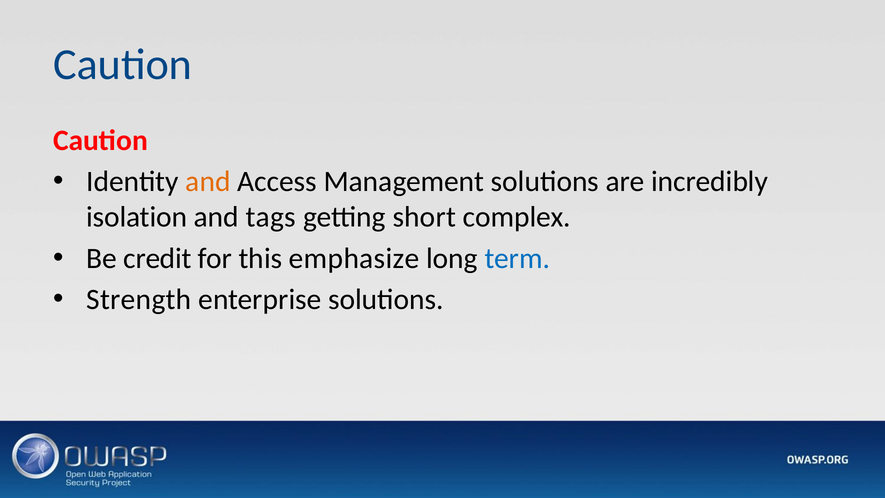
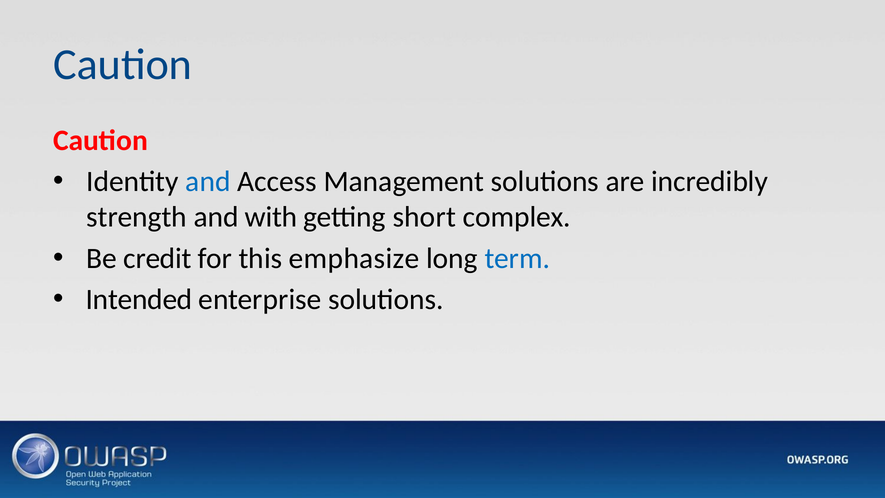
and colour: orange -> blue (208, 182)
isolation: isolation -> strength (137, 217)
tags: tags -> with (271, 217)
Strength: Strength -> Intended (139, 300)
